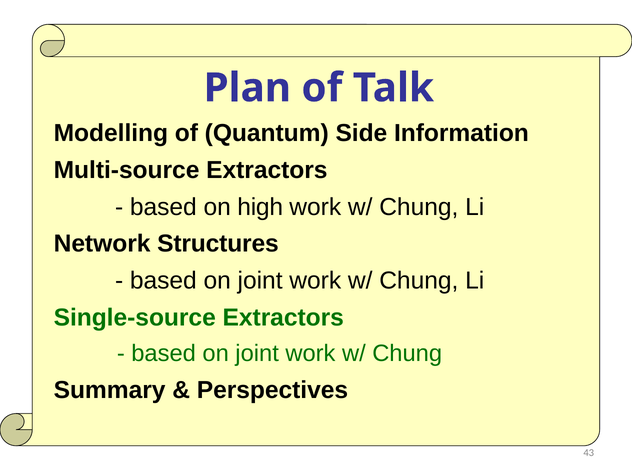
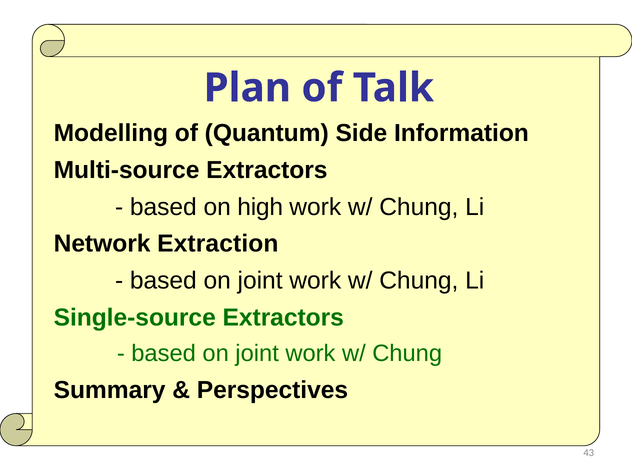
Structures: Structures -> Extraction (218, 244)
